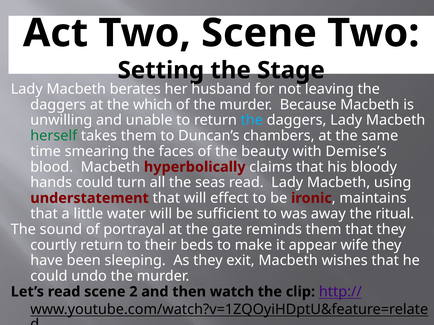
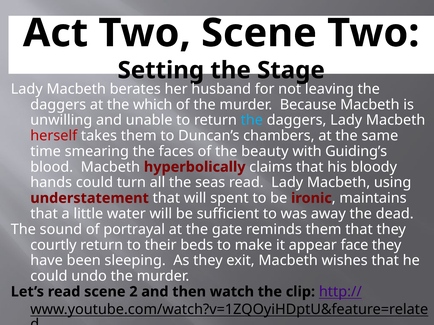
herself colour: green -> red (54, 136)
Demise’s: Demise’s -> Guiding’s (356, 152)
effect: effect -> spent (229, 198)
ritual: ritual -> dead (395, 214)
wife: wife -> face (354, 245)
